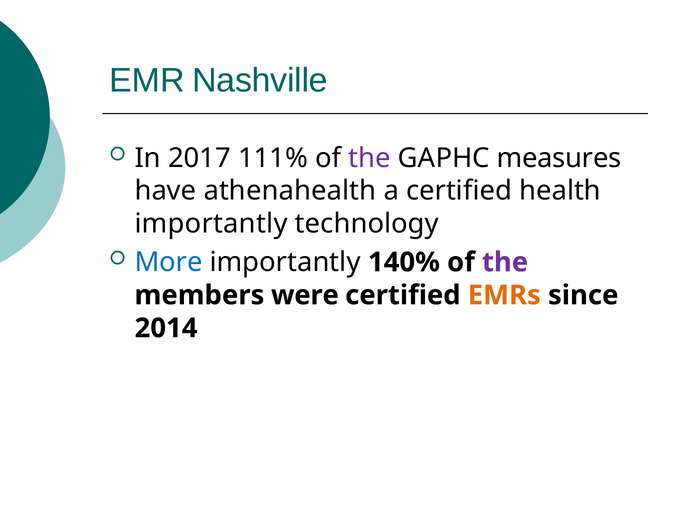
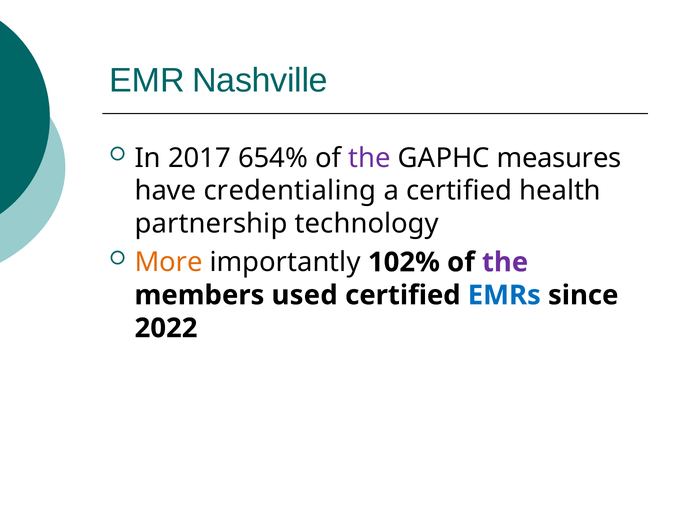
111%: 111% -> 654% (273, 158)
athenahealth: athenahealth -> credentialing (290, 191)
importantly: importantly -> partnership (211, 224)
More colour: blue -> orange (169, 263)
140%: 140% -> 102% (404, 263)
were: were -> used (305, 295)
EMRs colour: orange -> blue (504, 295)
2014: 2014 -> 2022 (166, 328)
